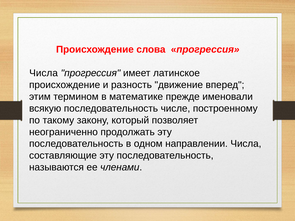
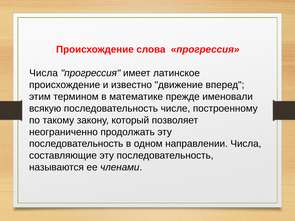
разность: разность -> известно (131, 85)
